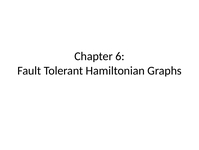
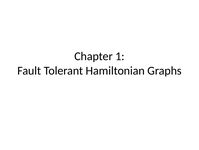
6: 6 -> 1 (120, 56)
